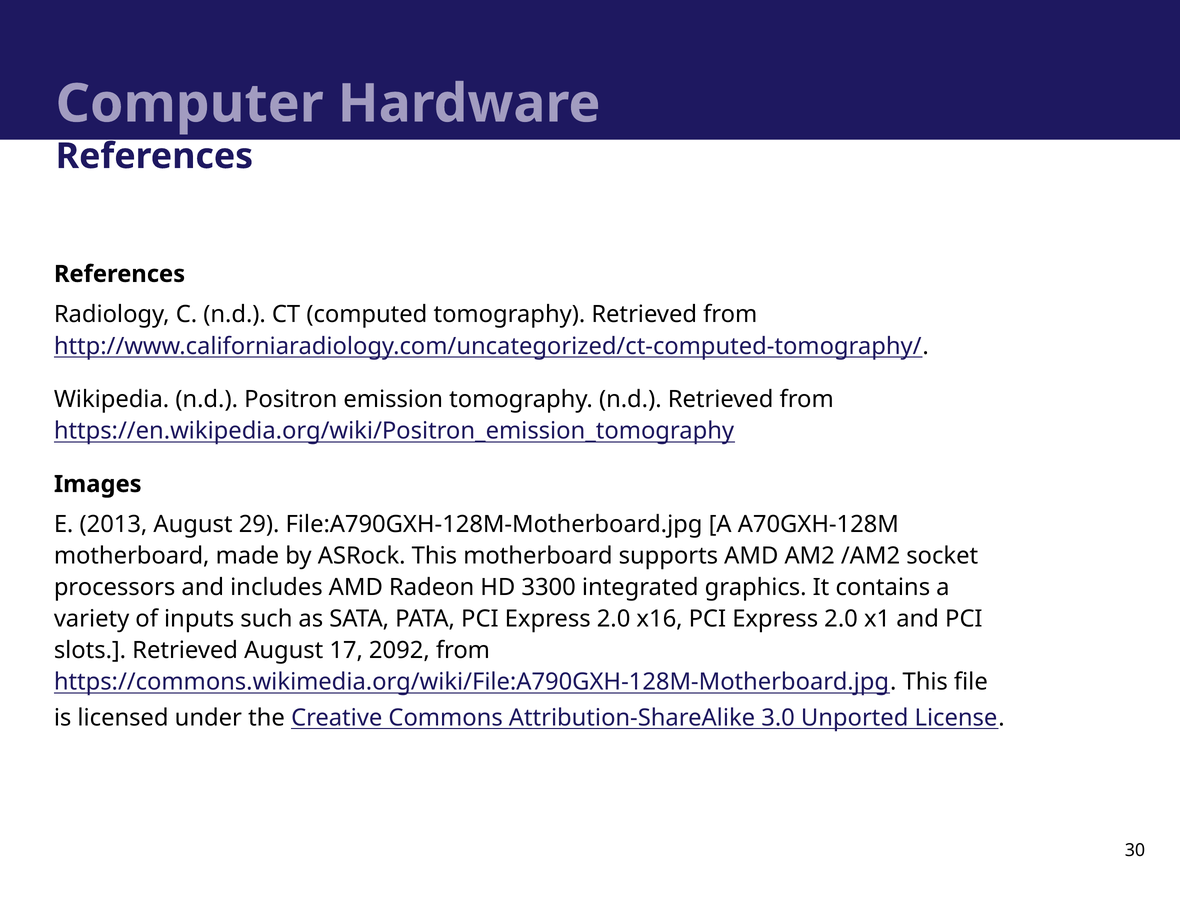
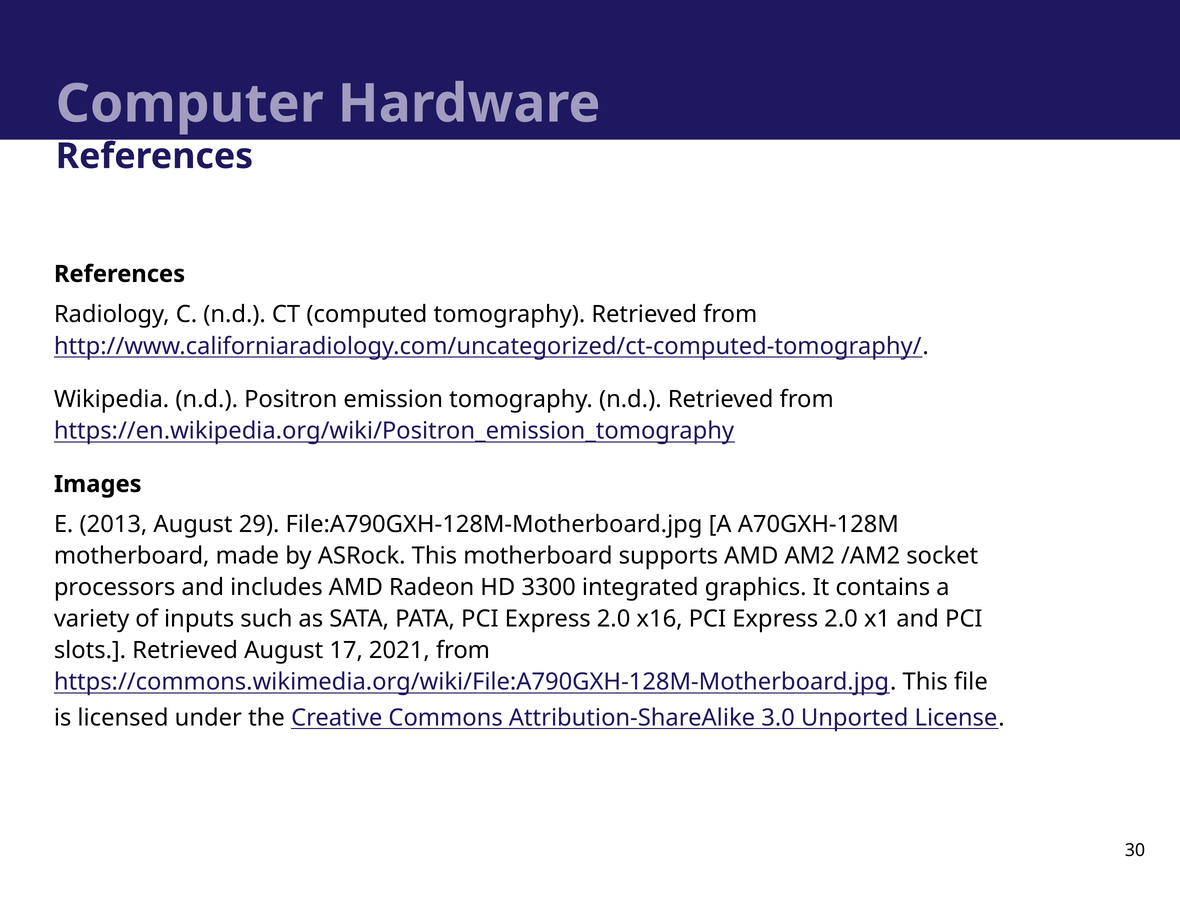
2092: 2092 -> 2021 (399, 650)
